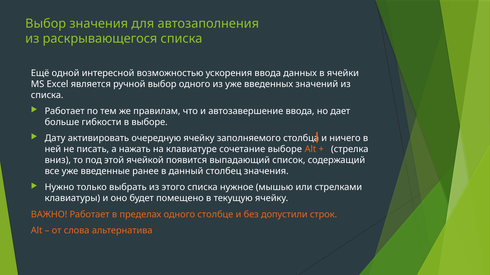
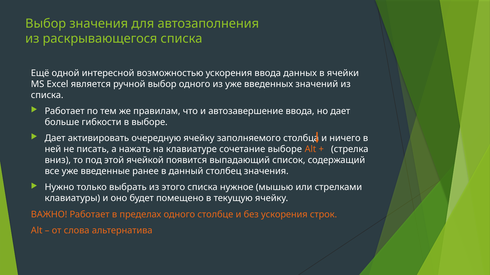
Дату: Дату -> Дает (55, 138)
без допустили: допустили -> ускорения (284, 215)
